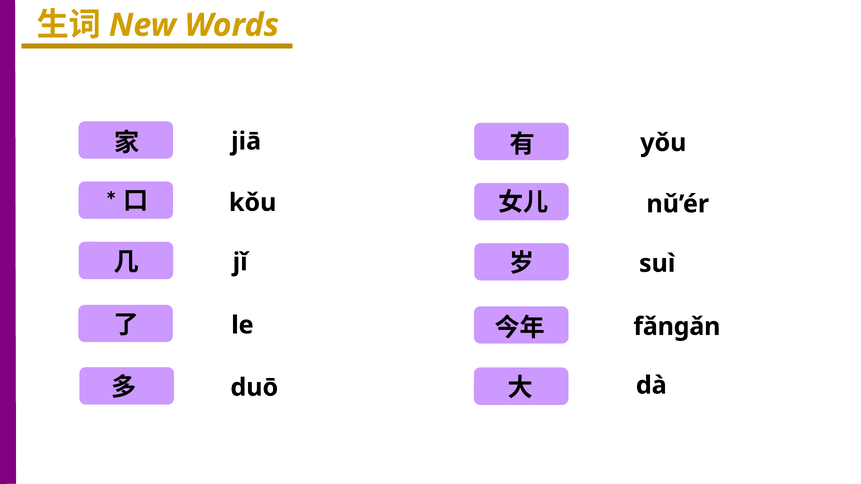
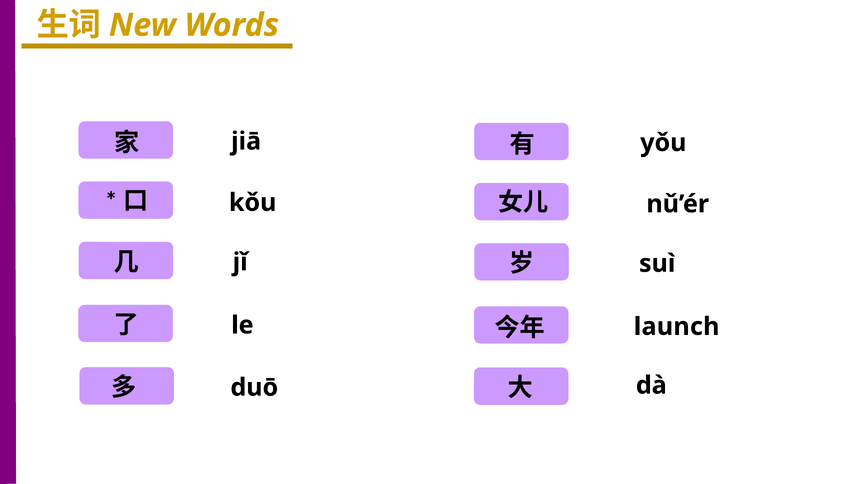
fǎnɡǎn: fǎnɡǎn -> launch (677, 327)
